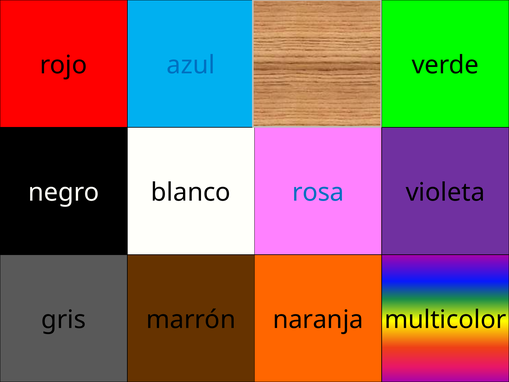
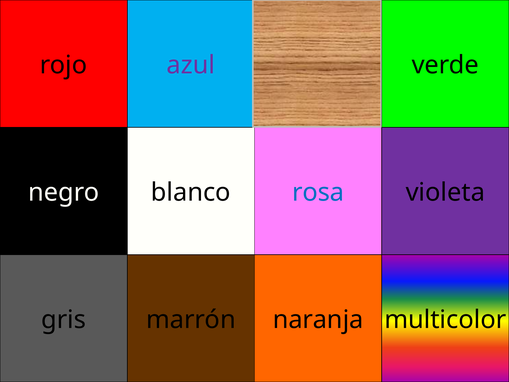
azul colour: blue -> purple (191, 65)
